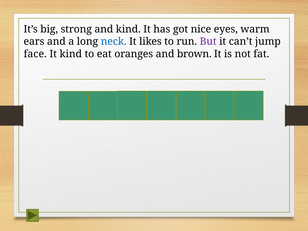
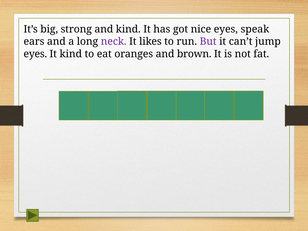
warm: warm -> speak (255, 29)
neck colour: blue -> purple (114, 42)
face: face -> eyes (35, 54)
